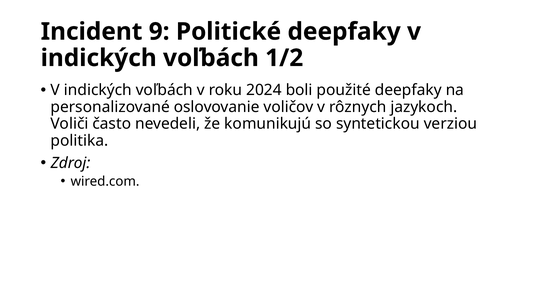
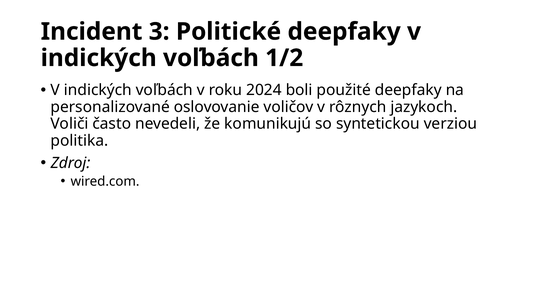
9: 9 -> 3 (159, 32)
